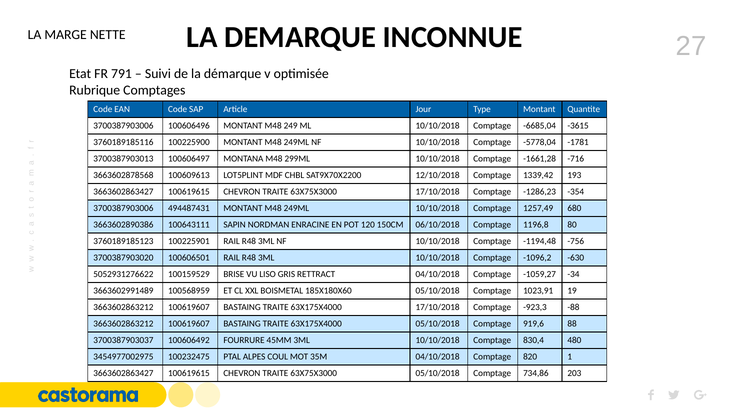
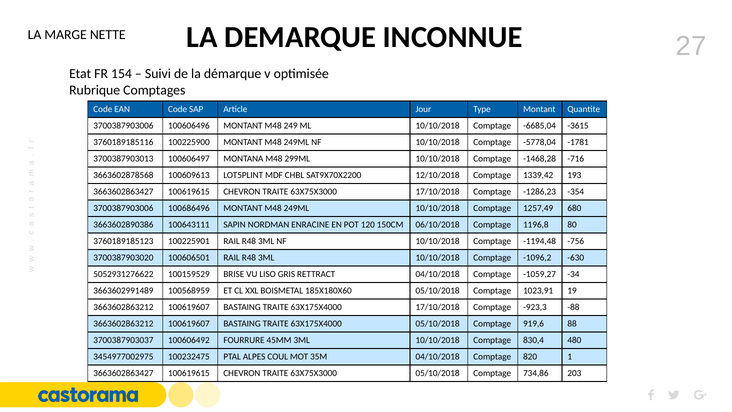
791: 791 -> 154 (121, 74)
-1661,28: -1661,28 -> -1468,28 (540, 159)
494487431: 494487431 -> 100686496 (189, 208)
